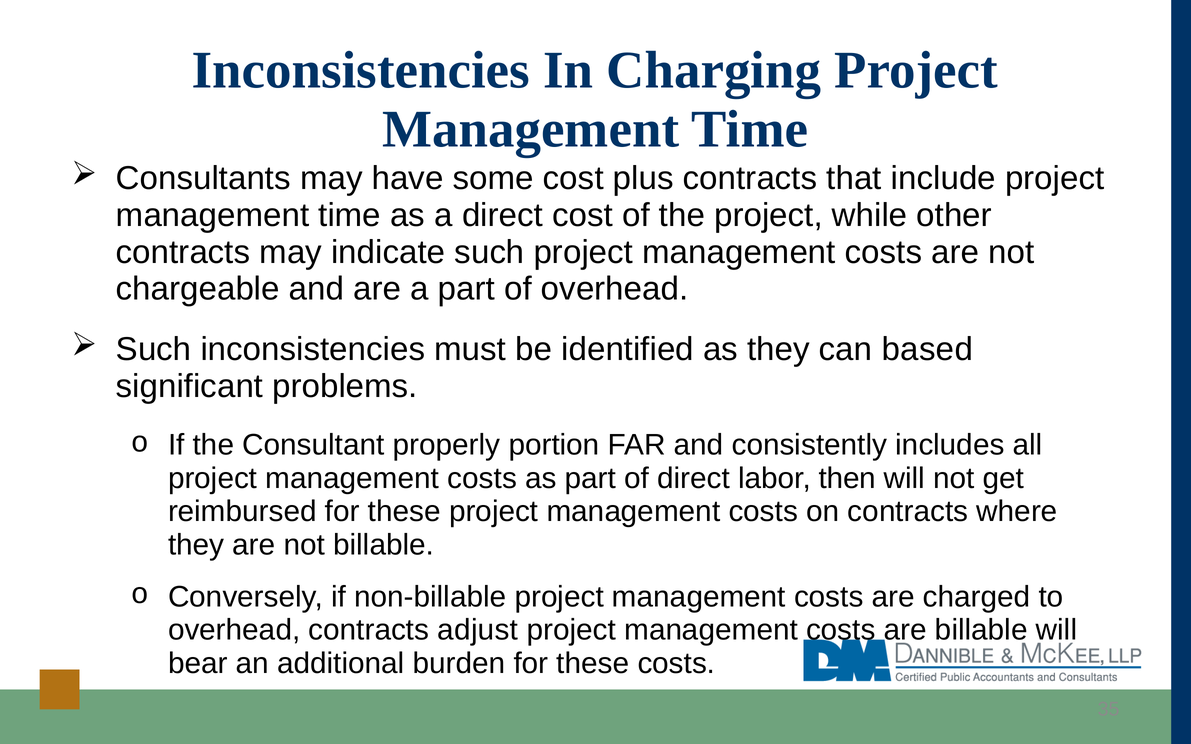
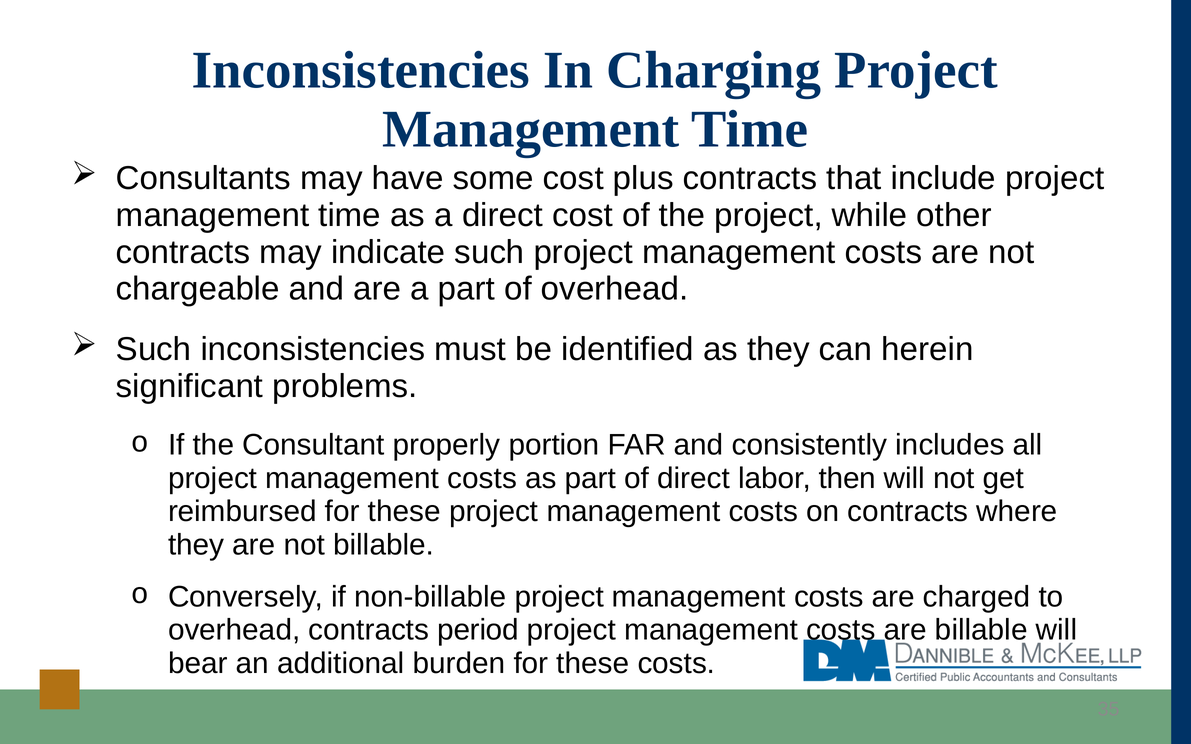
based: based -> herein (927, 350)
adjust: adjust -> period (478, 630)
